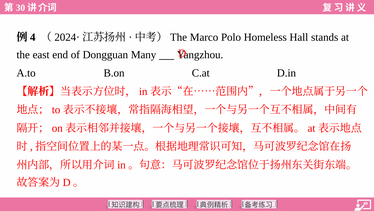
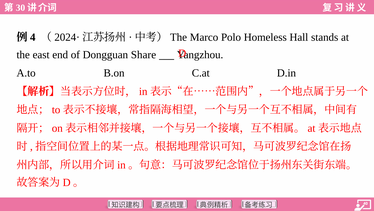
Many: Many -> Share (144, 55)
